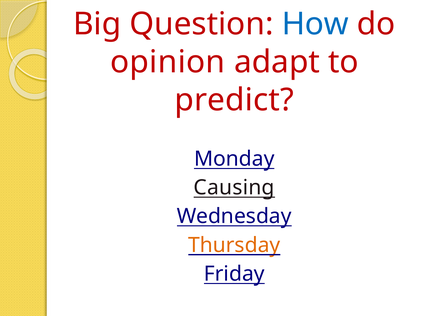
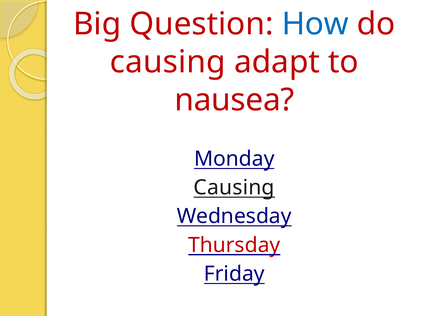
opinion: opinion -> causing (168, 62)
predict: predict -> nausea (234, 100)
Thursday colour: orange -> red (234, 245)
